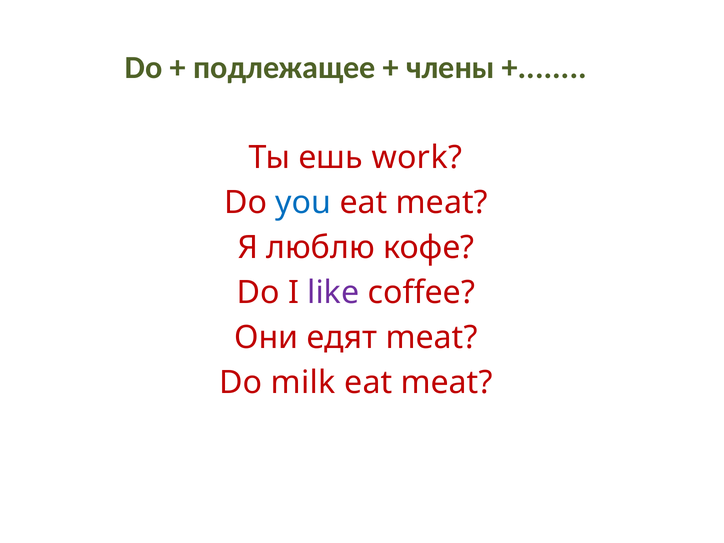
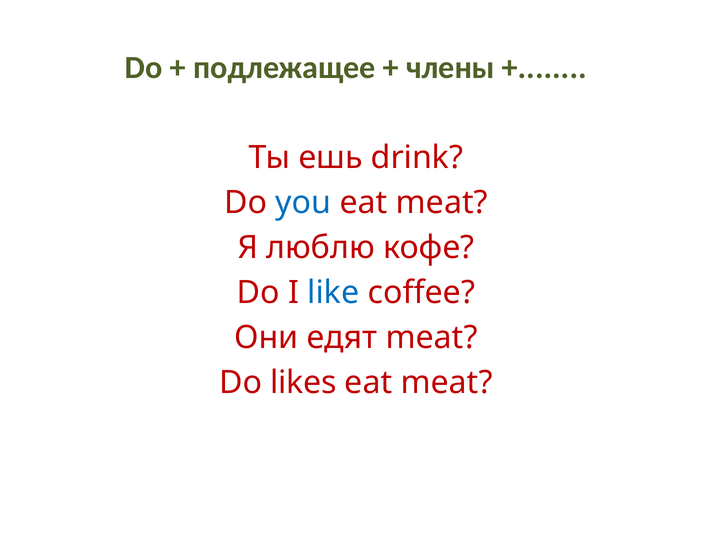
work: work -> drink (417, 158)
like colour: purple -> blue (333, 293)
milk: milk -> likes (303, 383)
